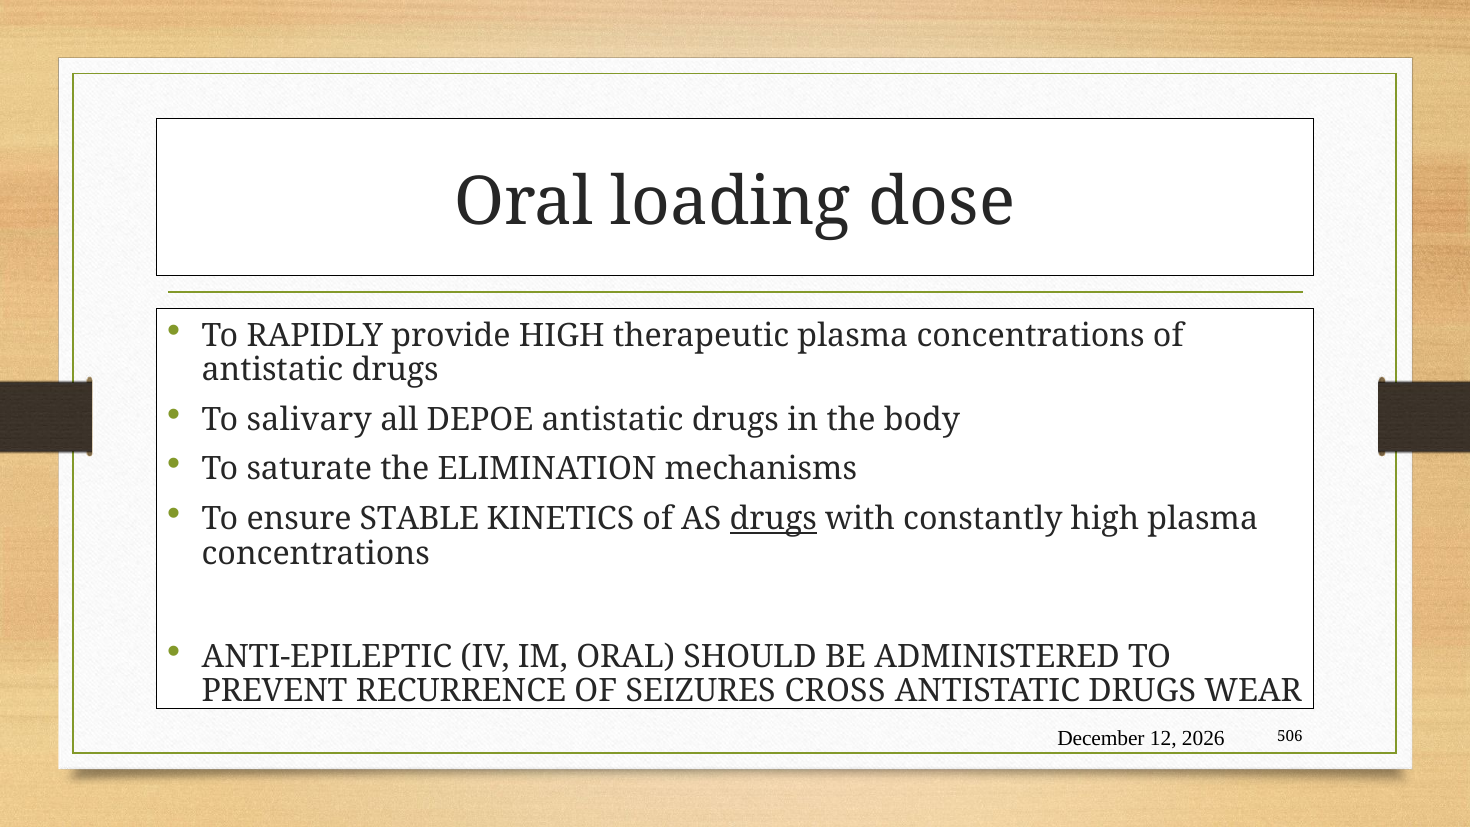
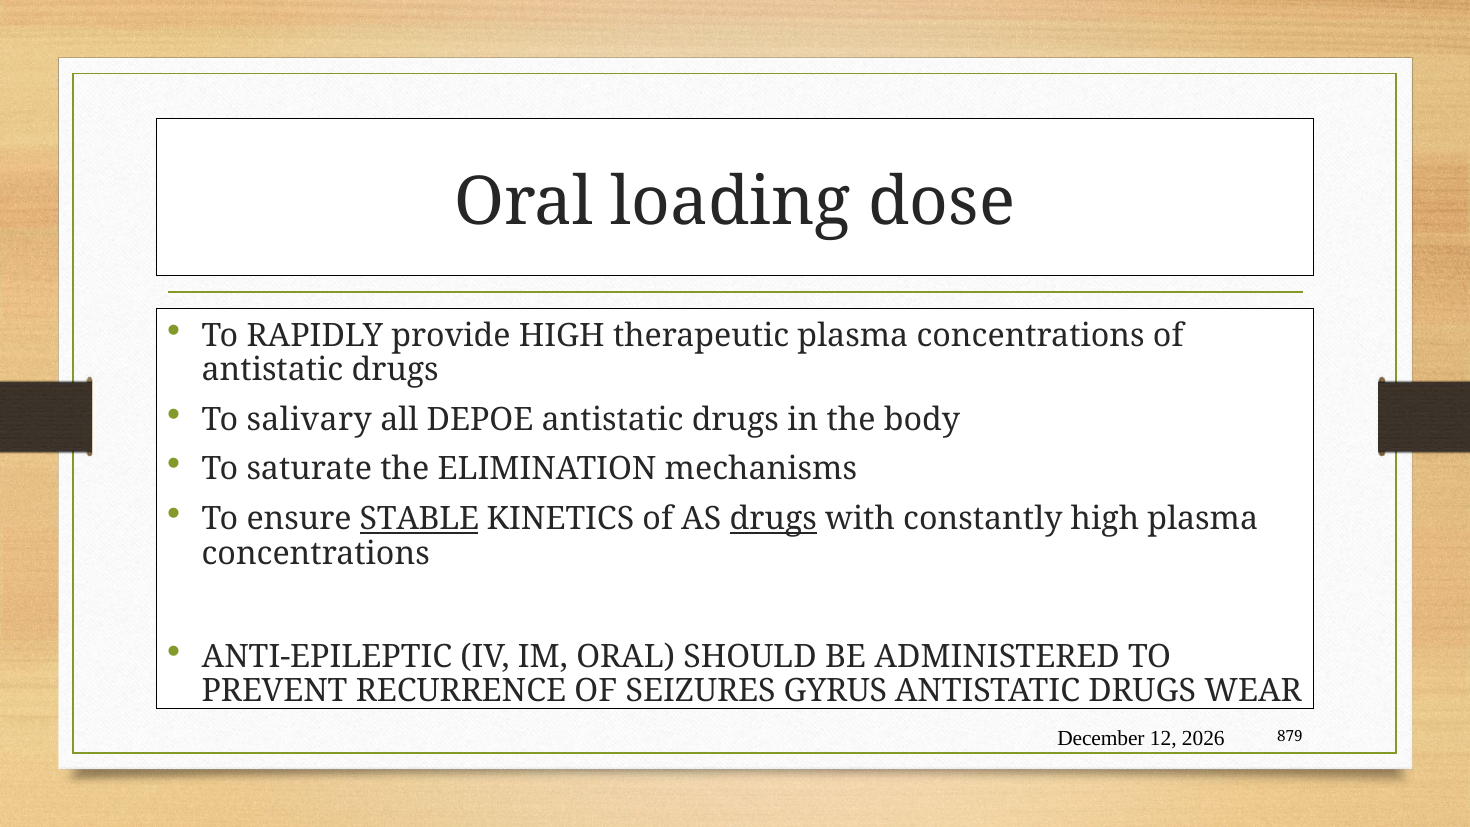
STABLE underline: none -> present (419, 519)
CROSS: CROSS -> GYRUS (835, 691)
506: 506 -> 879 (1290, 736)
